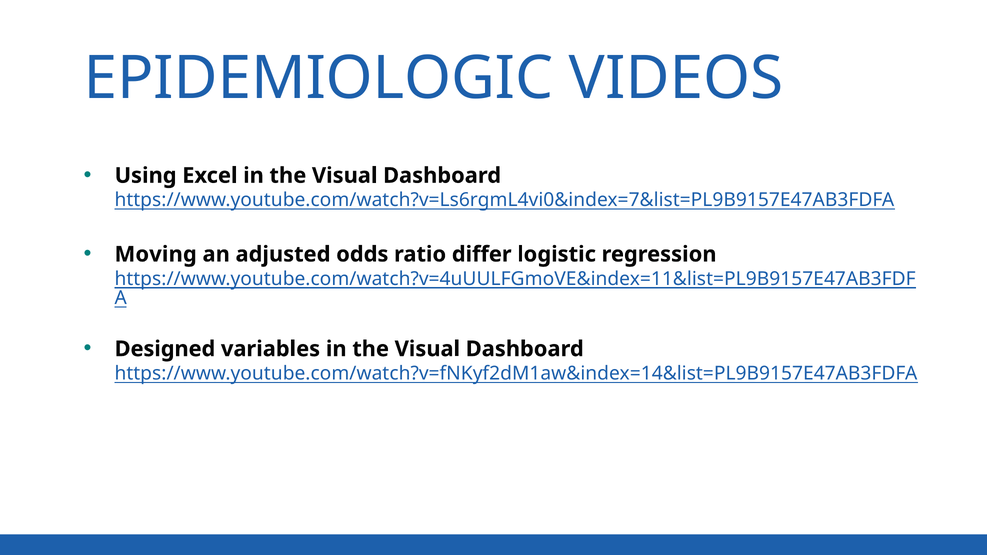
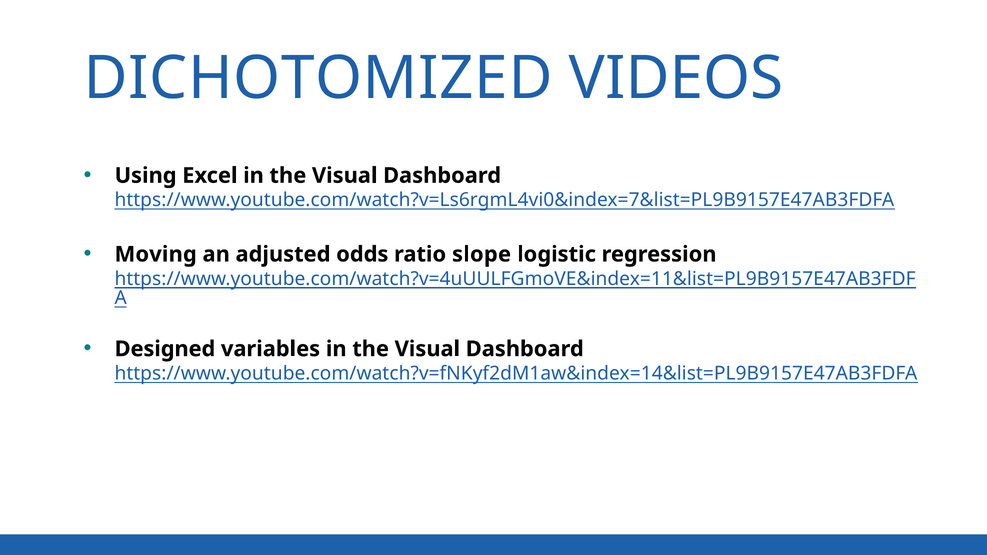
EPIDEMIOLOGIC: EPIDEMIOLOGIC -> DICHOTOMIZED (318, 79)
differ: differ -> slope (482, 254)
